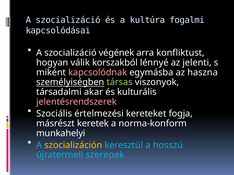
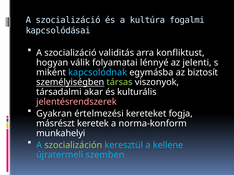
végének: végének -> validitás (117, 53)
korszakból: korszakból -> folyamatai (115, 63)
kapcsolódnak colour: pink -> light blue (98, 73)
haszna: haszna -> biztosít (203, 73)
Szociális: Szociális -> Gyakran (54, 114)
szocializáción colour: yellow -> light green (73, 145)
hosszú: hosszú -> kellene (168, 145)
szerepek: szerepek -> szemben (105, 155)
